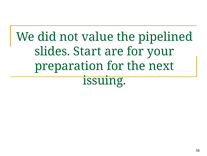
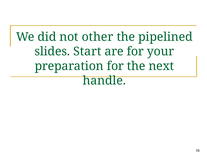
value: value -> other (98, 37)
issuing: issuing -> handle (104, 80)
